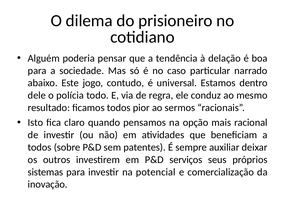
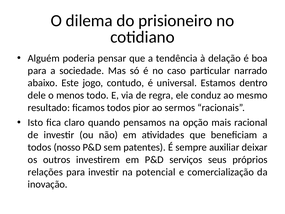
polícia: polícia -> menos (70, 95)
sobre: sobre -> nosso (67, 147)
sistemas: sistemas -> relações (45, 172)
